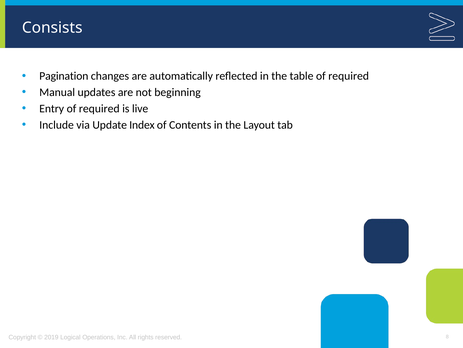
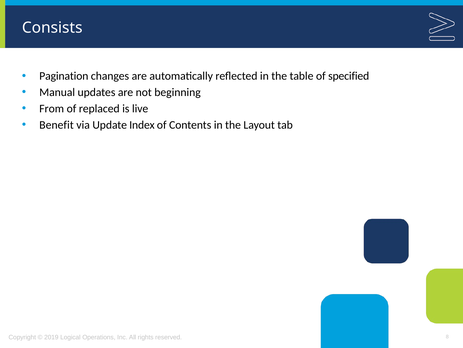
table of required: required -> specified (349, 76)
Entry: Entry -> From (52, 108)
required: required -> replaced (99, 108)
Include: Include -> Benefit (57, 125)
